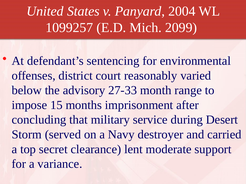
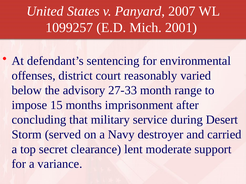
2004: 2004 -> 2007 (182, 11)
2099: 2099 -> 2001 (181, 28)
